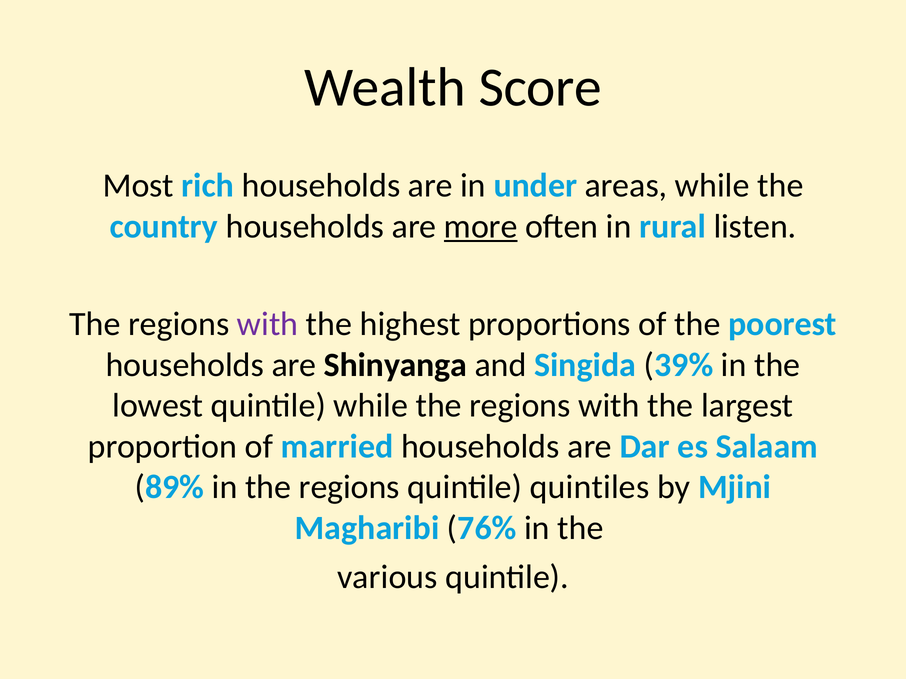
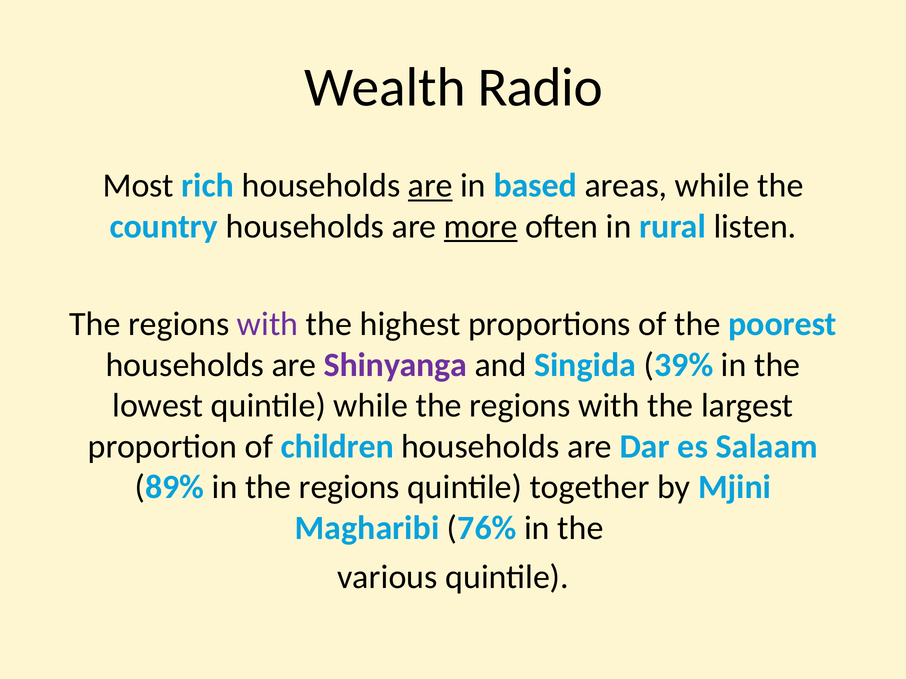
Score: Score -> Radio (540, 88)
are underline: none -> present (430, 186)
under: under -> based (535, 186)
Shinyanga colour: black -> purple (396, 365)
married: married -> children (337, 447)
quintiles: quintiles -> together (590, 488)
